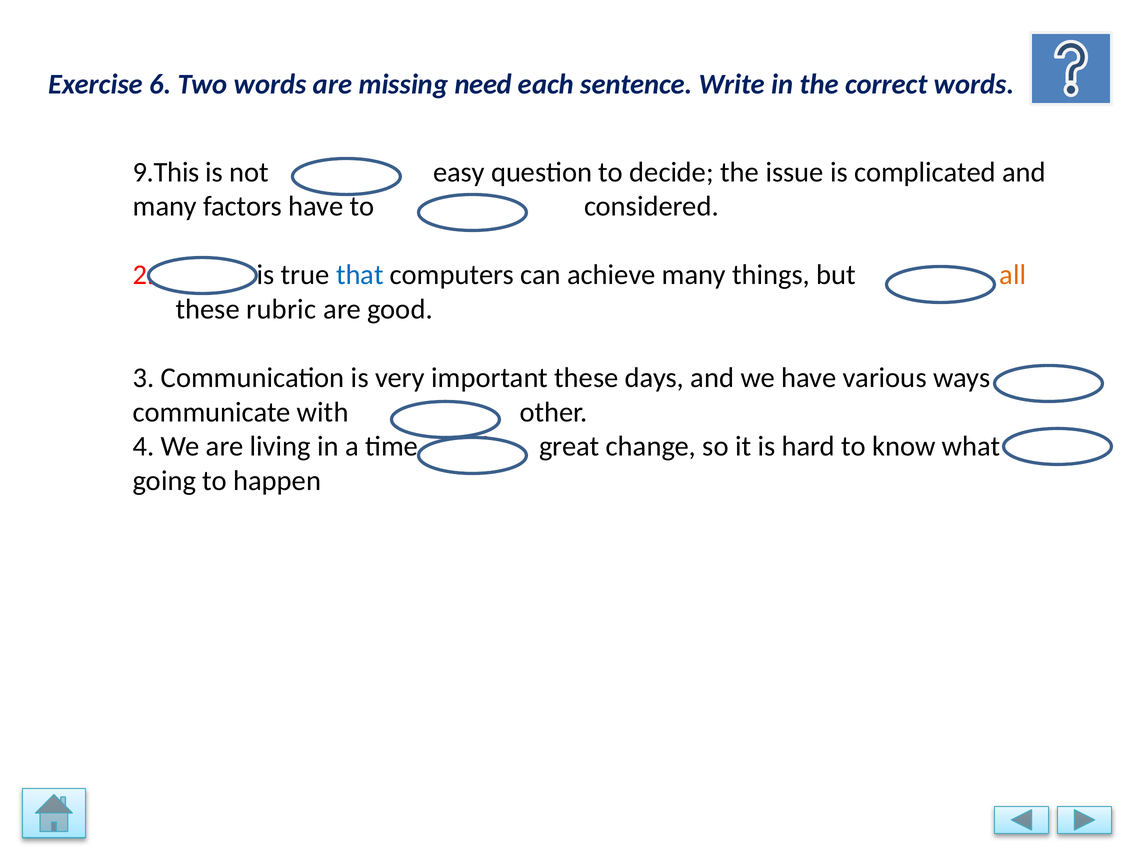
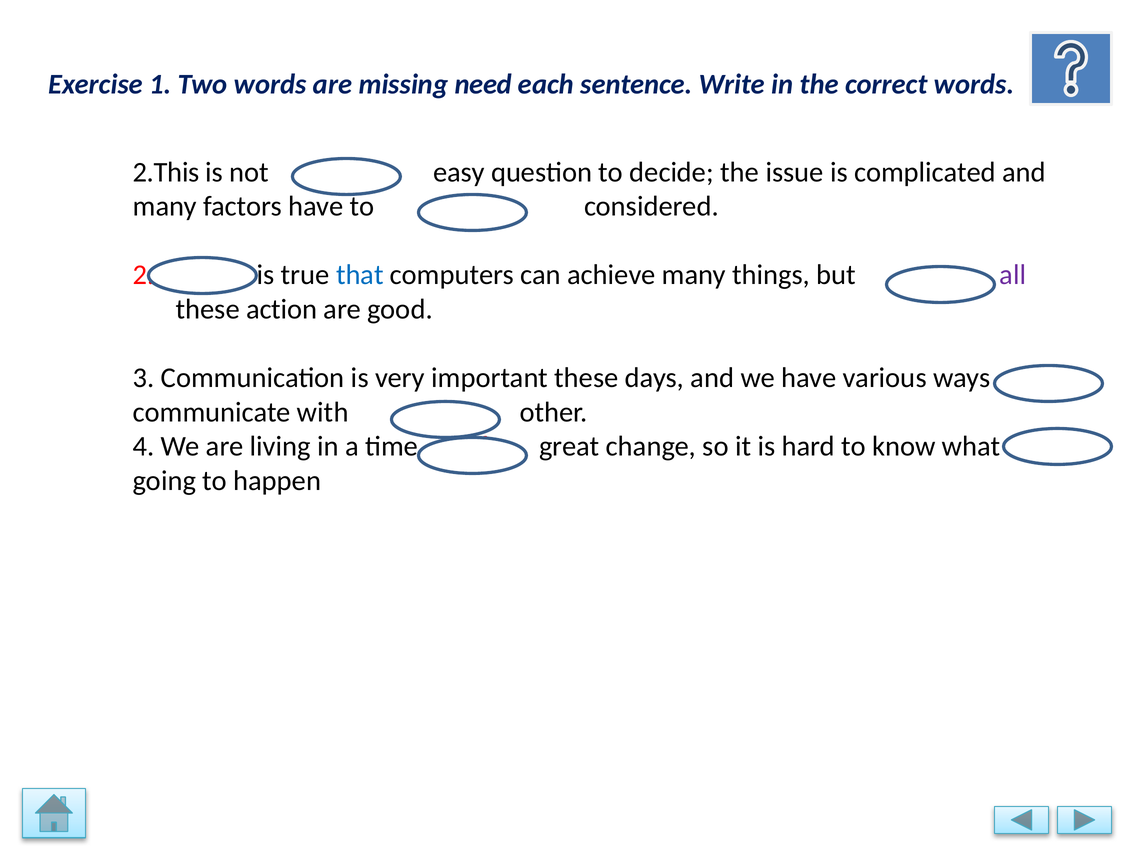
6: 6 -> 1 (160, 84)
9.This: 9.This -> 2.This (166, 172)
all colour: orange -> purple (1013, 275)
rubric: rubric -> action (282, 309)
